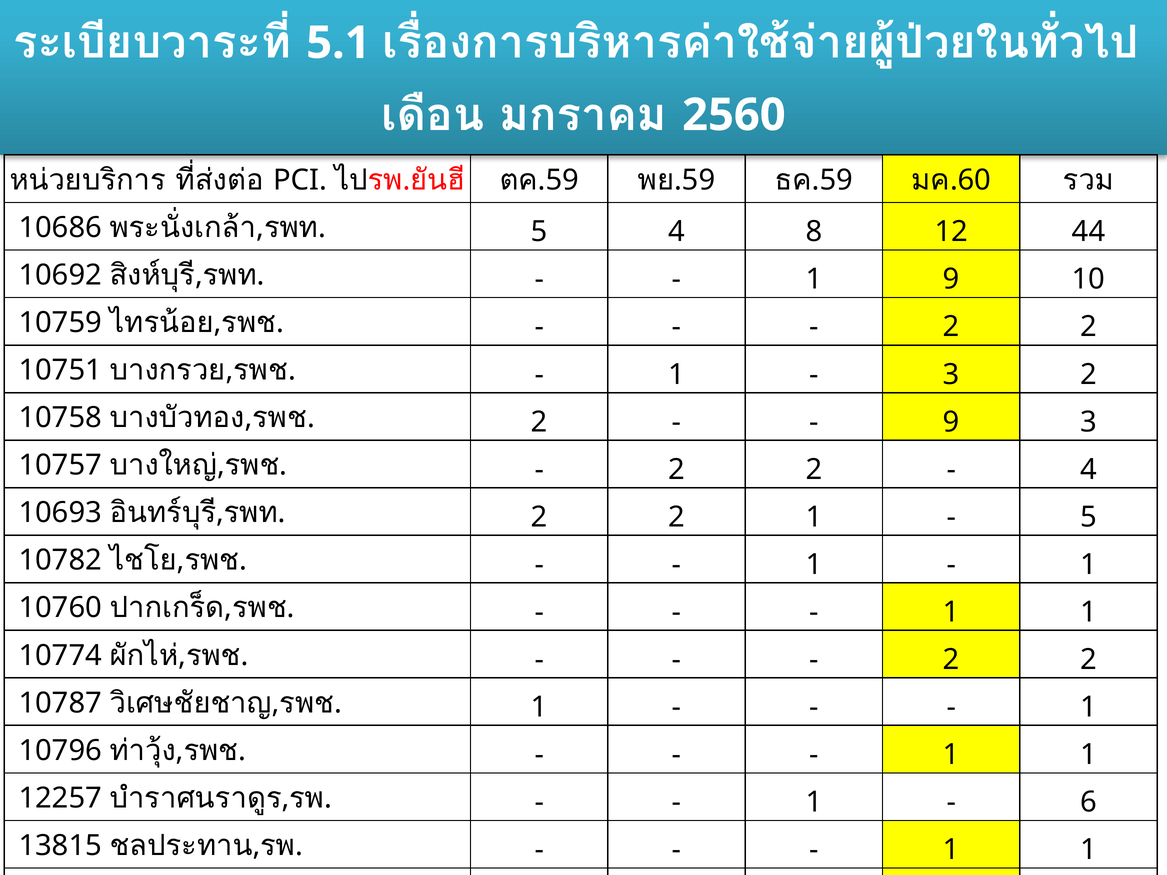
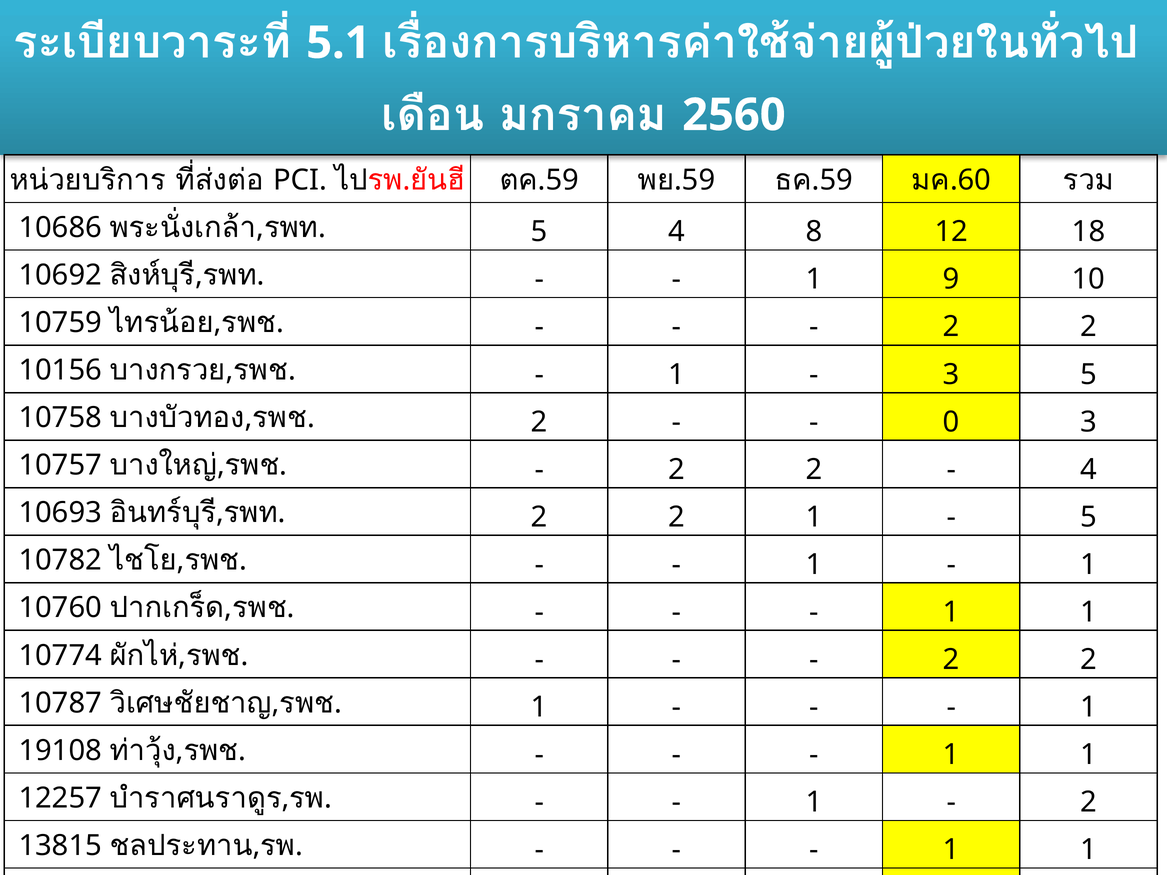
44: 44 -> 18 (1089, 232)
10751: 10751 -> 10156 (60, 370)
2: 2 -> 5 (1089, 375)
9: 9 -> 0 (951, 422)
10796: 10796 -> 19108 (60, 751)
6: 6 -> 2 (1089, 802)
